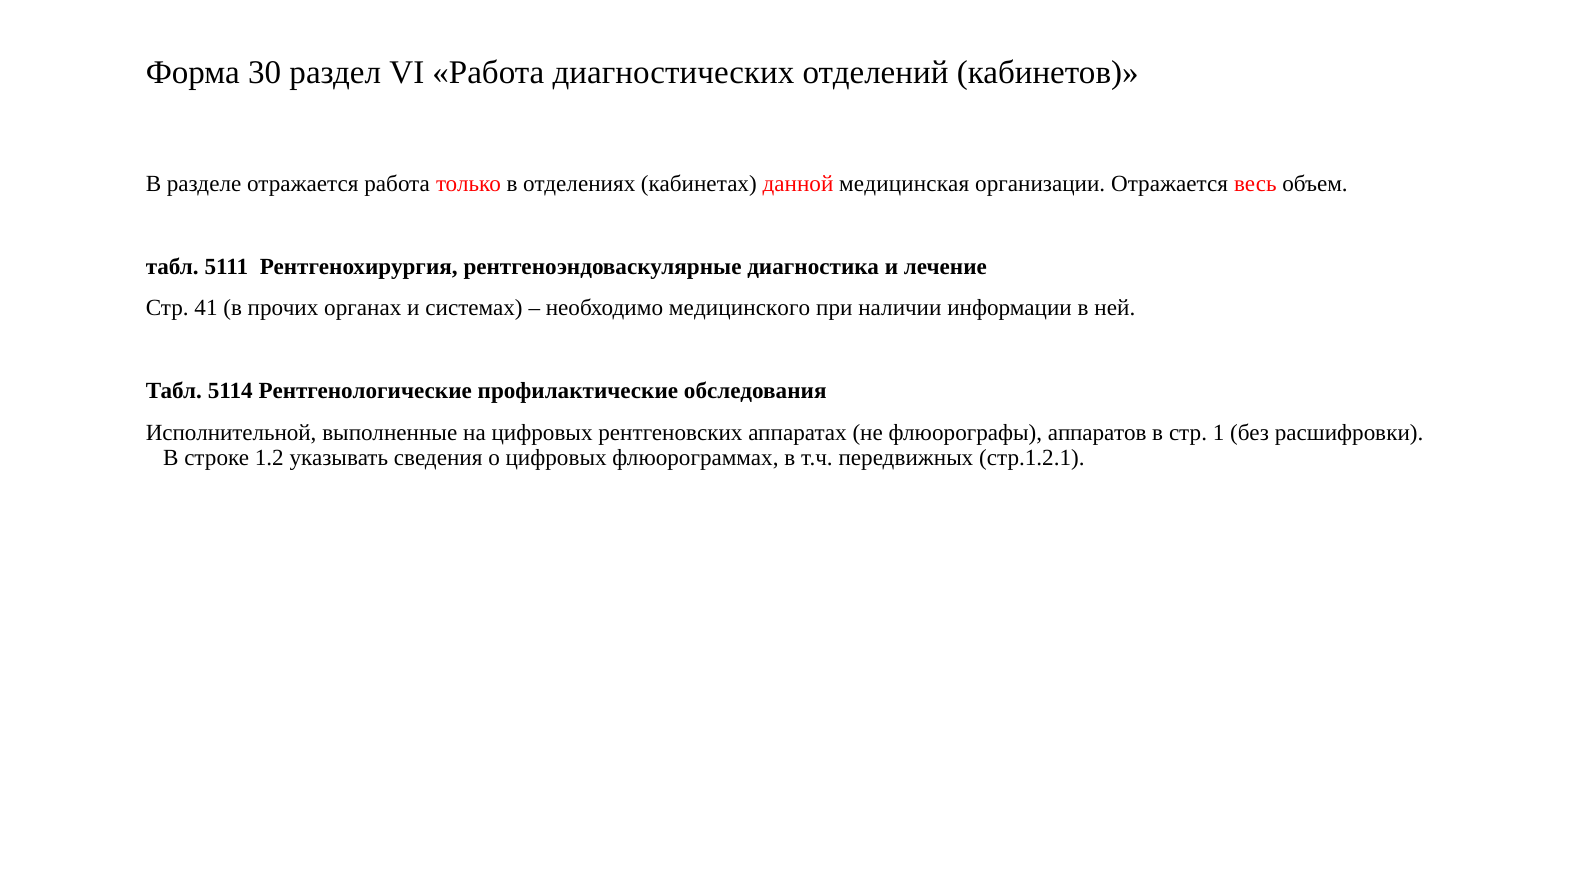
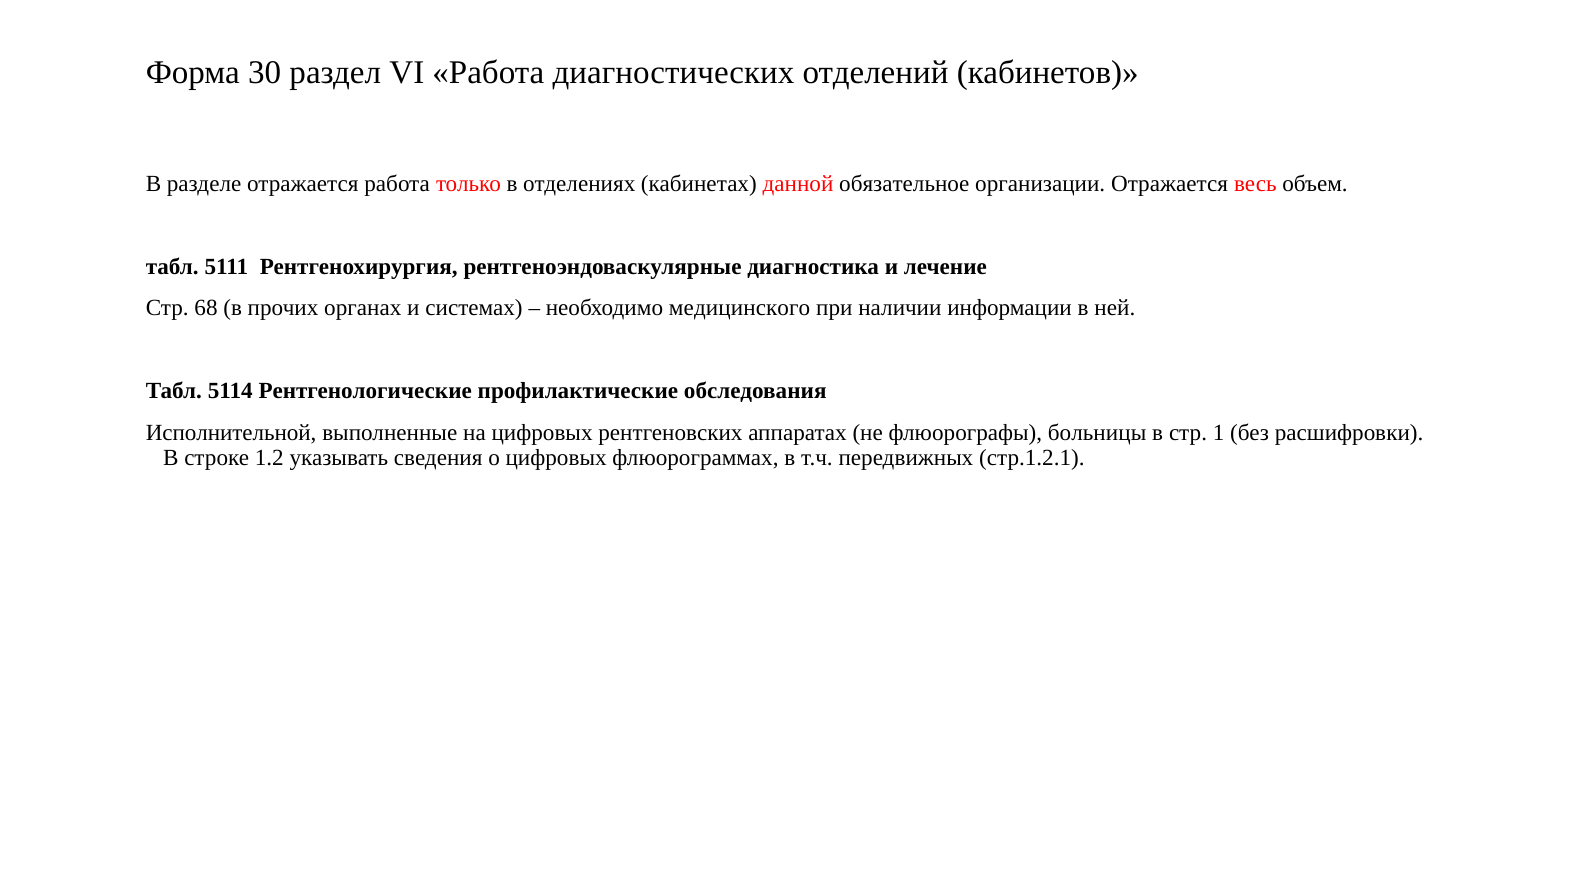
медицинская: медицинская -> обязательное (904, 183)
41: 41 -> 68 (206, 308)
аппаратов: аппаратов -> больницы (1097, 432)
